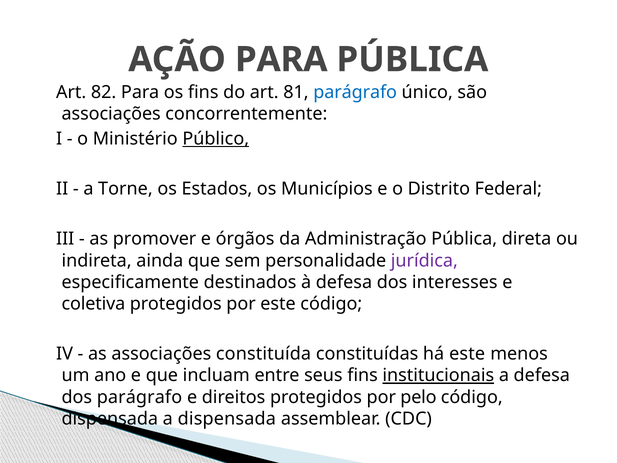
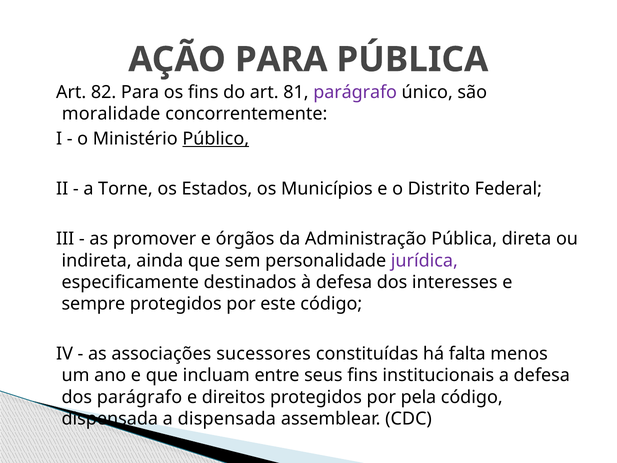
parágrafo colour: blue -> purple (355, 92)
associações: associações -> moralidade (111, 114)
coletiva: coletiva -> sempre (93, 304)
constituída: constituída -> sucessores (264, 354)
há este: este -> falta (467, 354)
institucionais underline: present -> none (438, 375)
pelo: pelo -> pela (418, 397)
